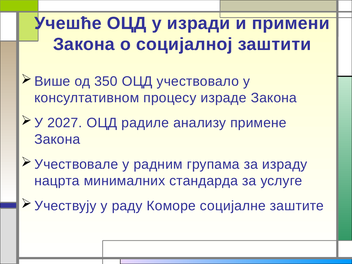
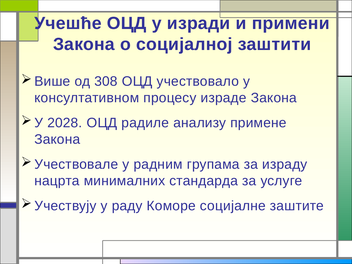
350: 350 -> 308 (106, 81)
2027: 2027 -> 2028 (65, 123)
